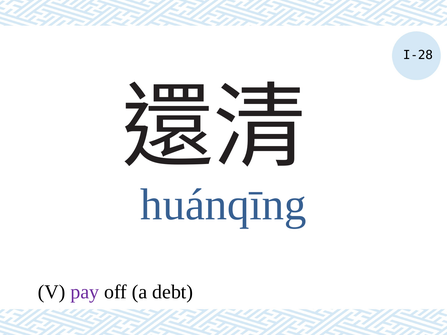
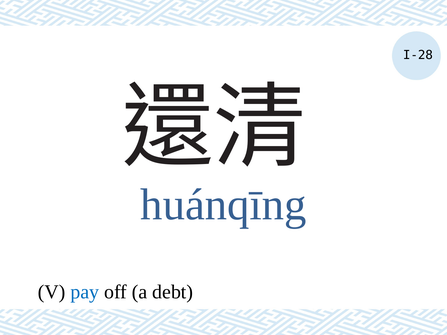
pay colour: purple -> blue (85, 292)
